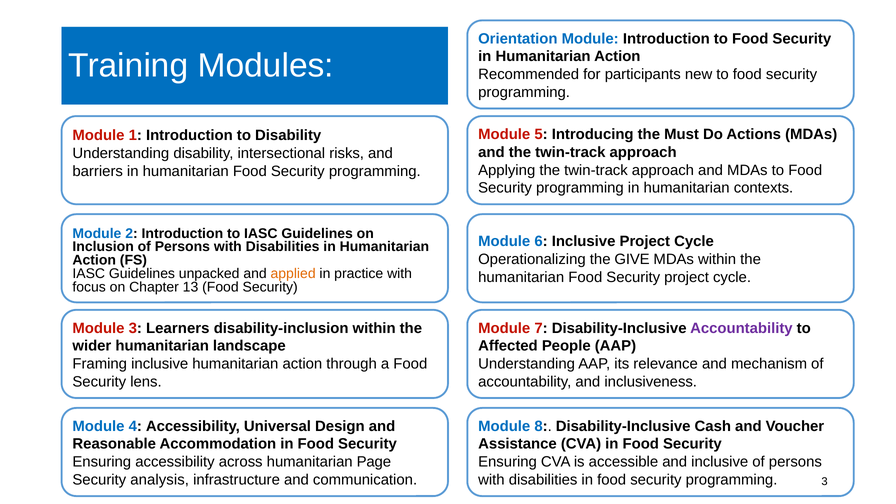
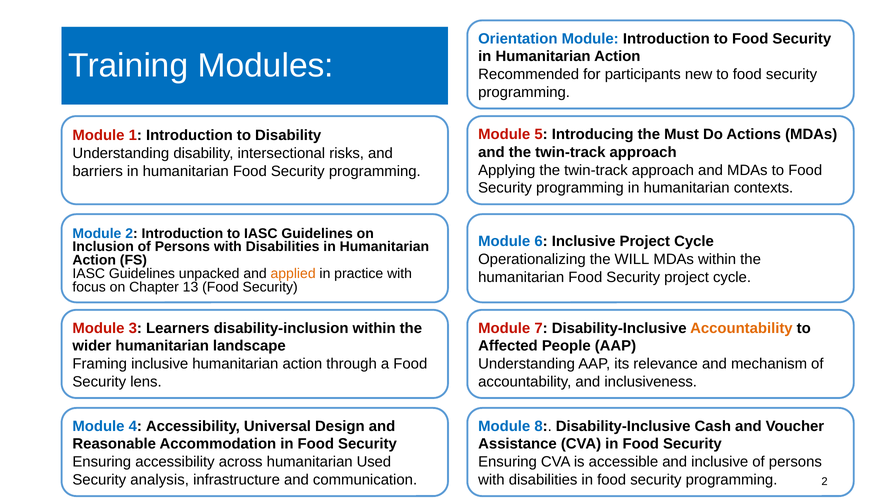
GIVE: GIVE -> WILL (632, 259)
Accountability colour: purple -> orange (741, 328)
Page: Page -> Used (374, 462)
programming 3: 3 -> 2 (825, 481)
